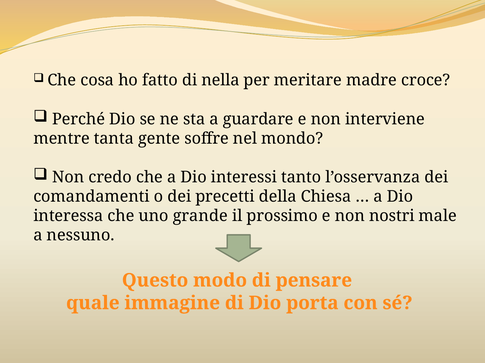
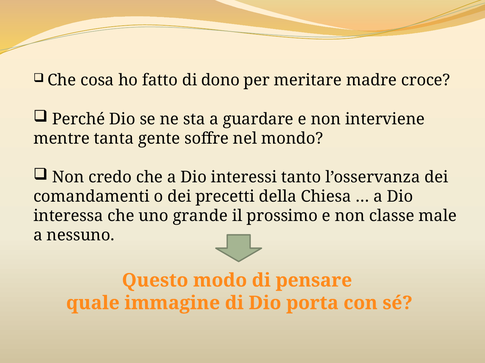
nella: nella -> dono (220, 80)
nostri: nostri -> classe (392, 216)
